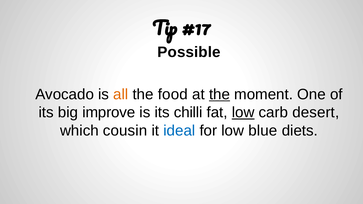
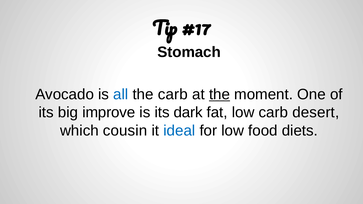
Possible: Possible -> Stomach (189, 52)
all colour: orange -> blue (121, 94)
the food: food -> carb (173, 94)
chilli: chilli -> dark (188, 113)
low underline: present -> none (243, 113)
blue: blue -> food (263, 131)
